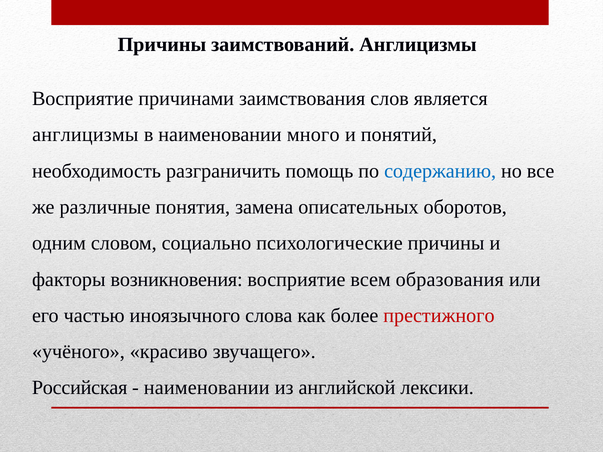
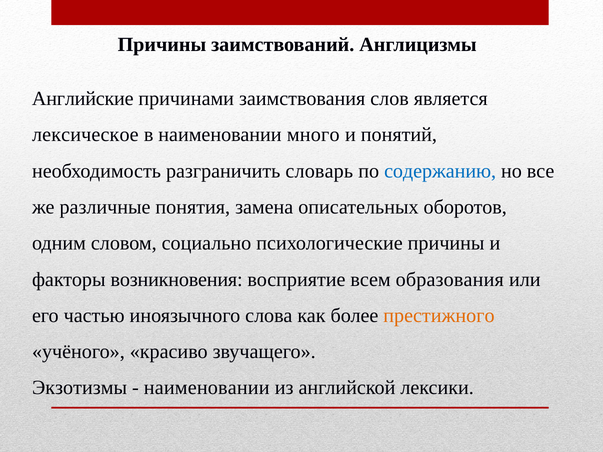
Восприятие: Восприятие -> Английские (83, 99)
англицизмы: англицизмы -> лексическое (85, 135)
помощь: помощь -> словарь (319, 171)
престижного colour: red -> orange (439, 316)
Российская: Российская -> Экзотизмы (80, 388)
